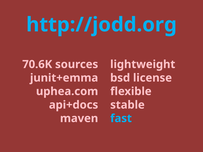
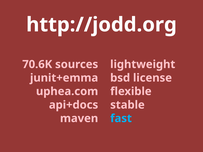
http://jodd.org colour: light blue -> white (101, 25)
